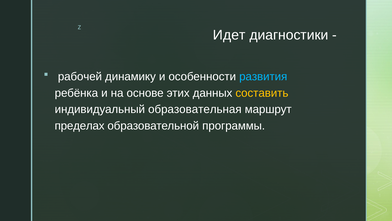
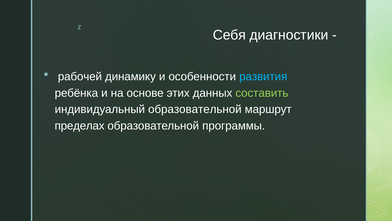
Идет: Идет -> Себя (229, 35)
составить colour: yellow -> light green (262, 93)
индивидуальный образовательная: образовательная -> образовательной (195, 109)
